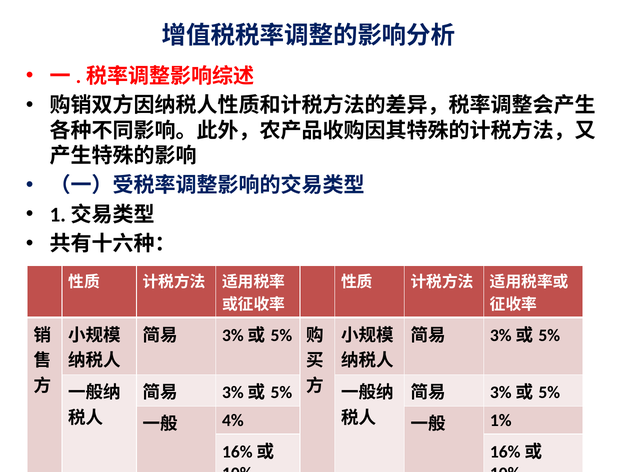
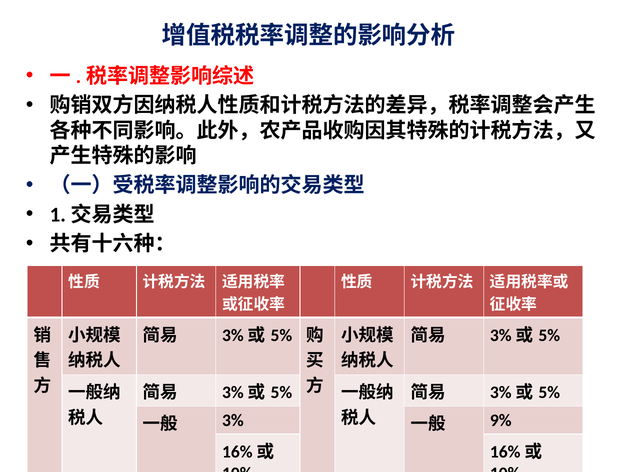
4%: 4% -> 3% (233, 421)
1%: 1% -> 9% (501, 421)
